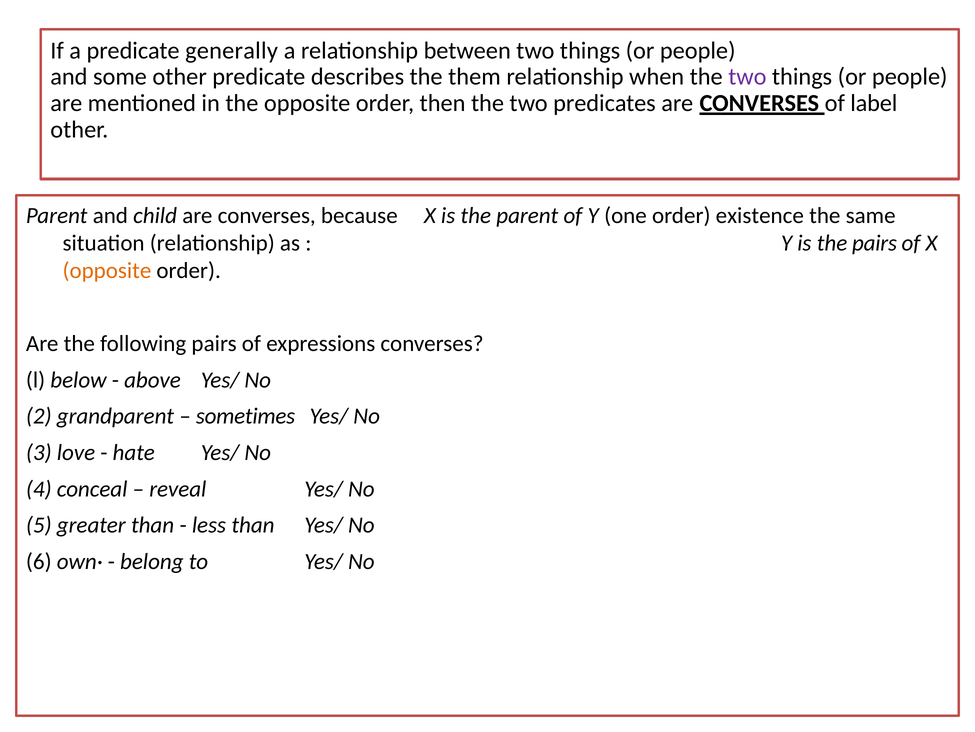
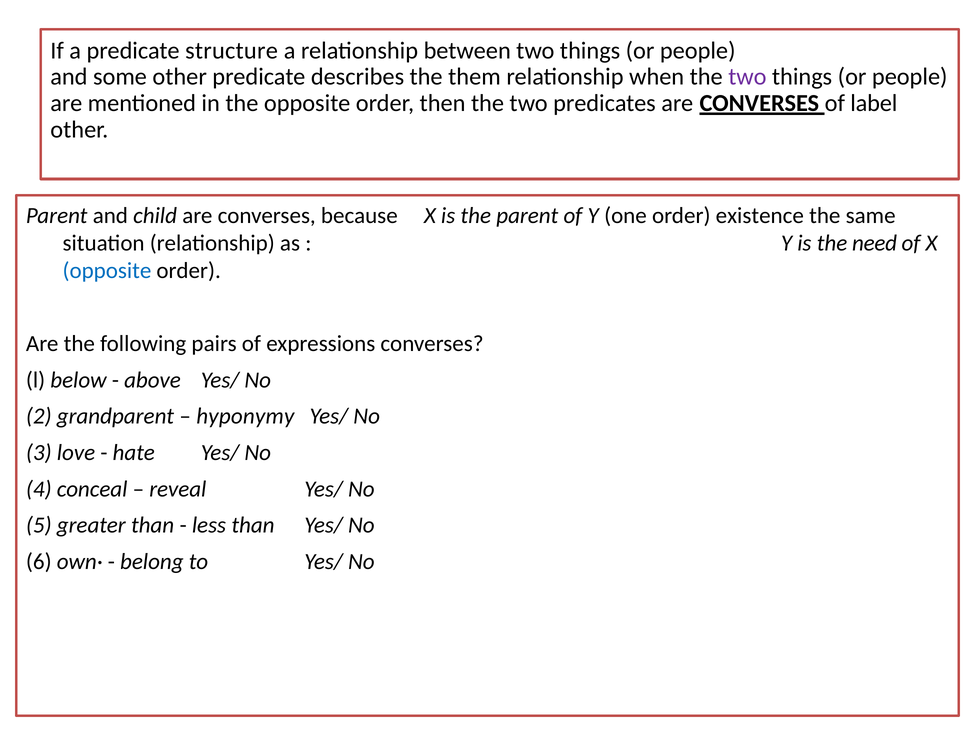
generally: generally -> structure (232, 50)
the pairs: pairs -> need (875, 243)
opposite colour: orange -> blue (107, 271)
sometimes: sometimes -> hyponymy (245, 416)
